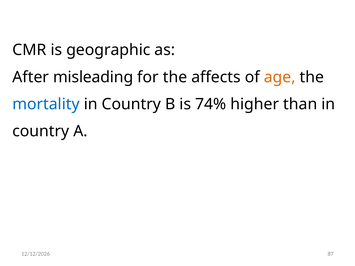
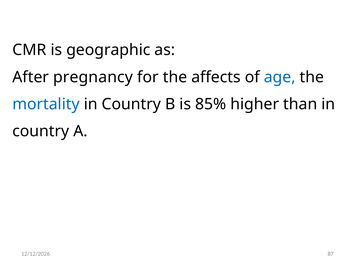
misleading: misleading -> pregnancy (93, 77)
age colour: orange -> blue (280, 77)
74%: 74% -> 85% (211, 104)
